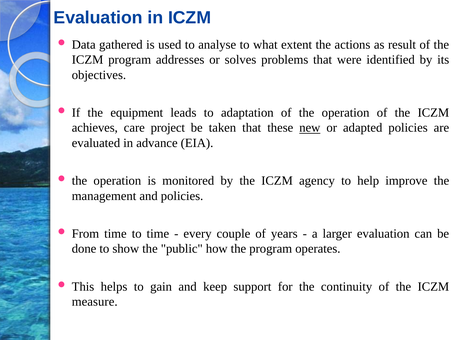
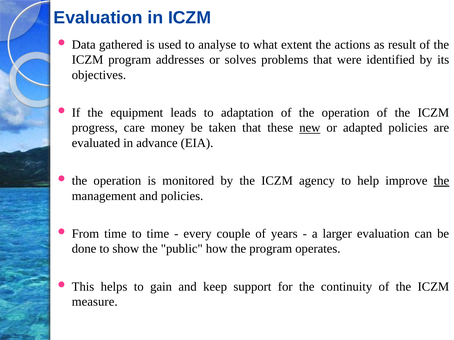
achieves: achieves -> progress (95, 128)
project: project -> money (168, 128)
the underline: none -> present (441, 181)
